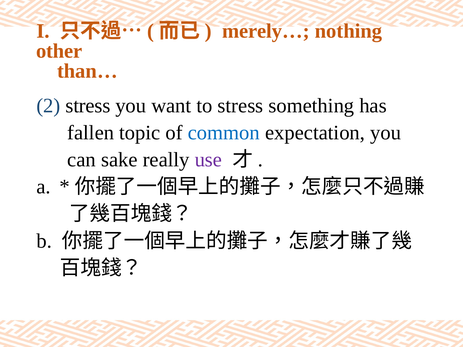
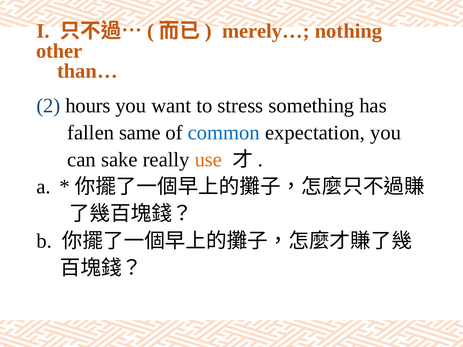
2 stress: stress -> hours (88, 106)
topic: topic -> same (140, 133)
use colour: purple -> orange (208, 160)
